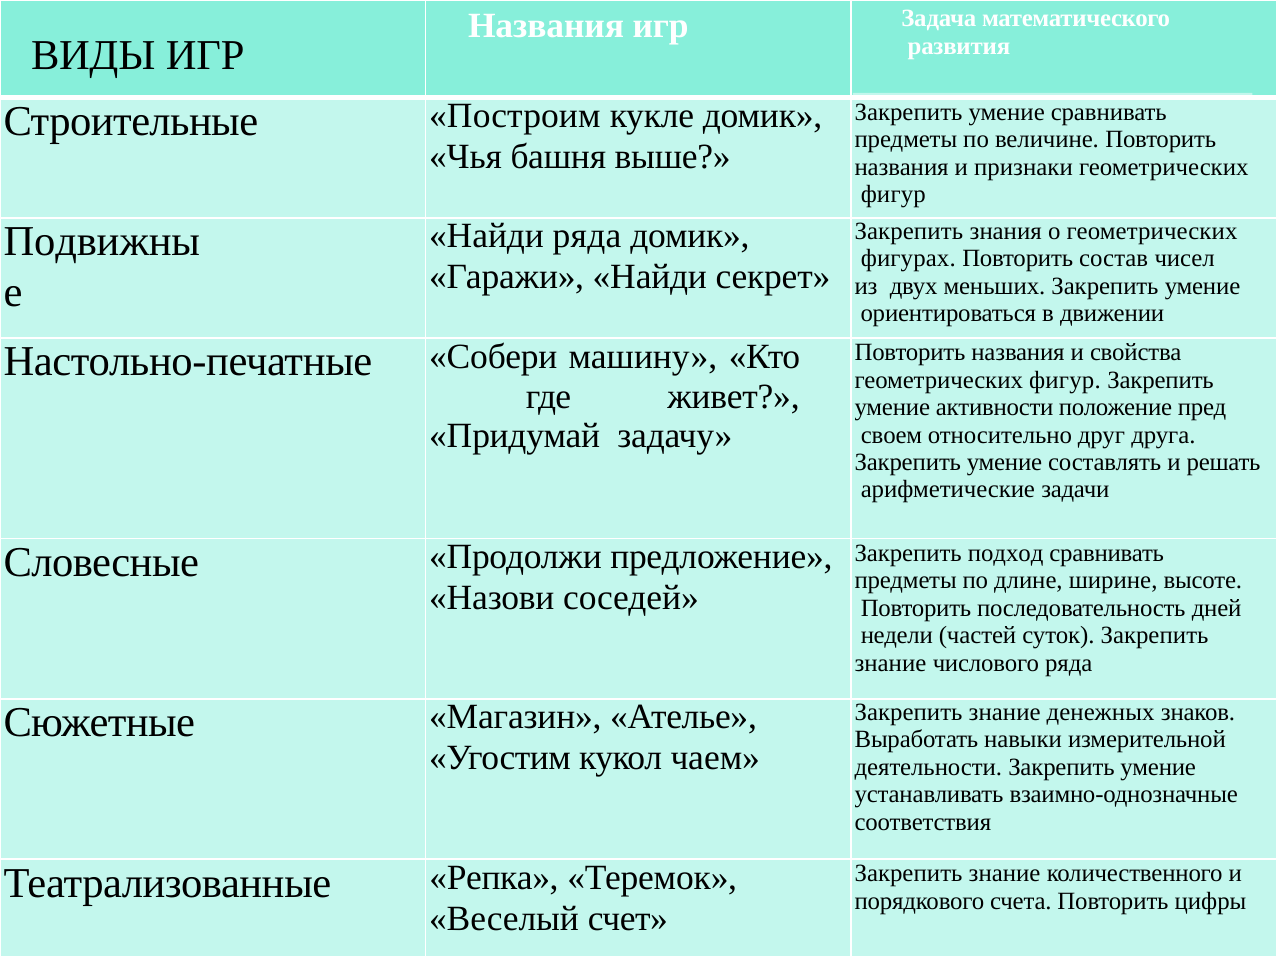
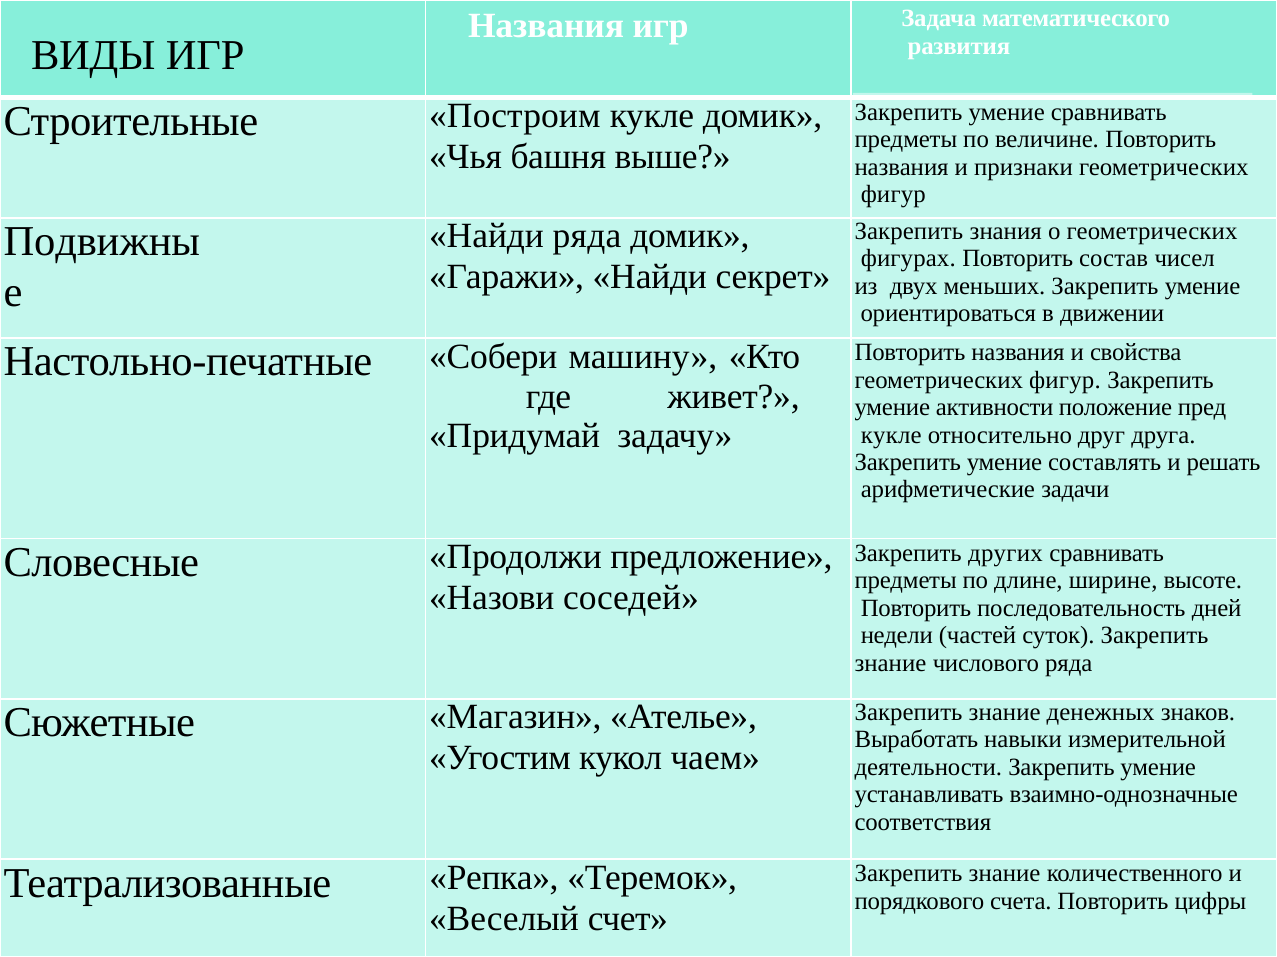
своем: своем -> кукле (891, 435)
подход: подход -> других (1005, 553)
